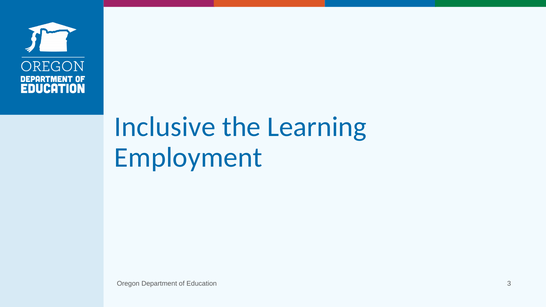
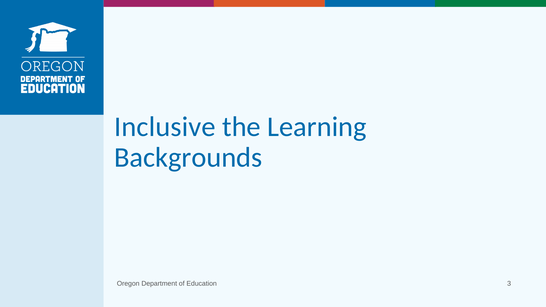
Employment: Employment -> Backgrounds (188, 158)
